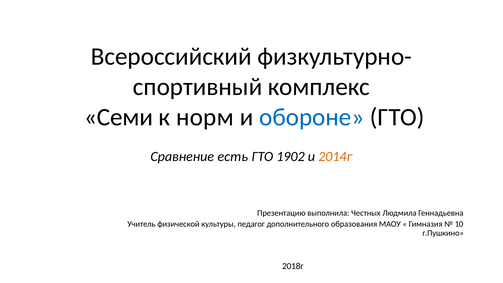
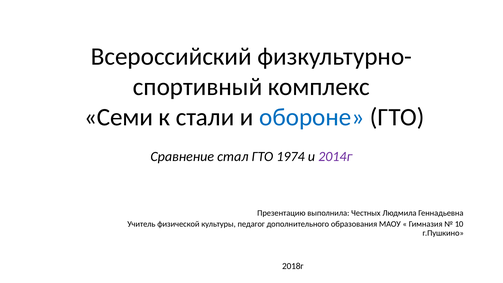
норм: норм -> стали (205, 117)
есть: есть -> стал (233, 156)
1902: 1902 -> 1974 (291, 156)
2014г colour: orange -> purple (335, 156)
